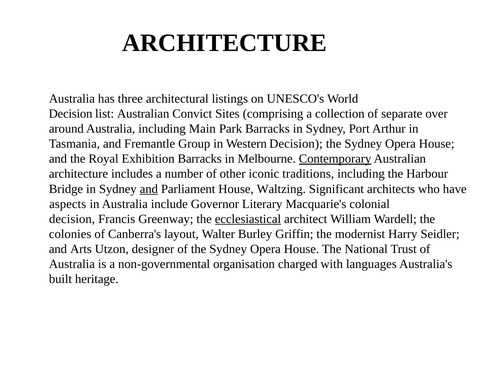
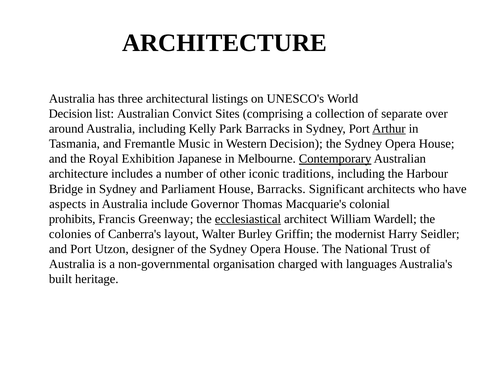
Main: Main -> Kelly (202, 129)
Arthur underline: none -> present (389, 129)
Group: Group -> Music (194, 144)
Exhibition Barracks: Barracks -> Japanese (200, 159)
and underline: present -> none (149, 189)
House Waltzing: Waltzing -> Barracks (281, 189)
Literary: Literary -> Thomas (262, 204)
decision: decision -> prohibits (72, 219)
and Arts: Arts -> Port (81, 249)
